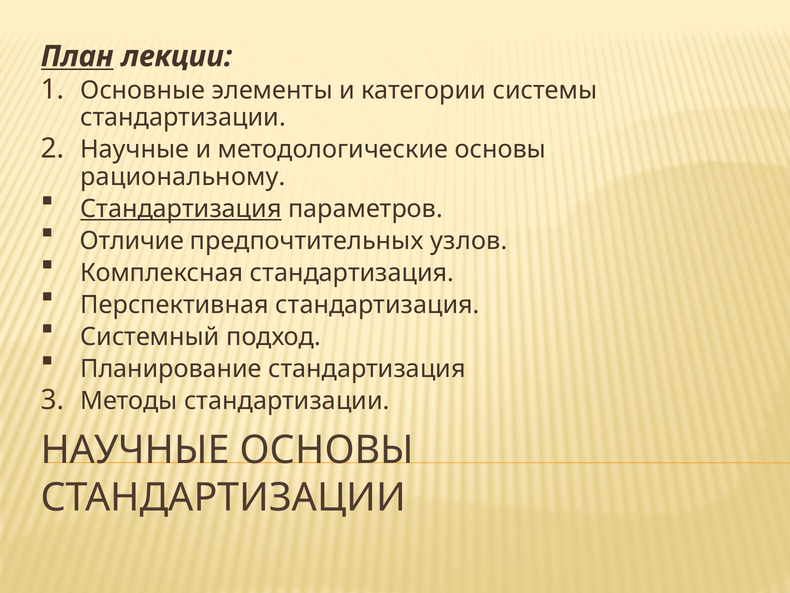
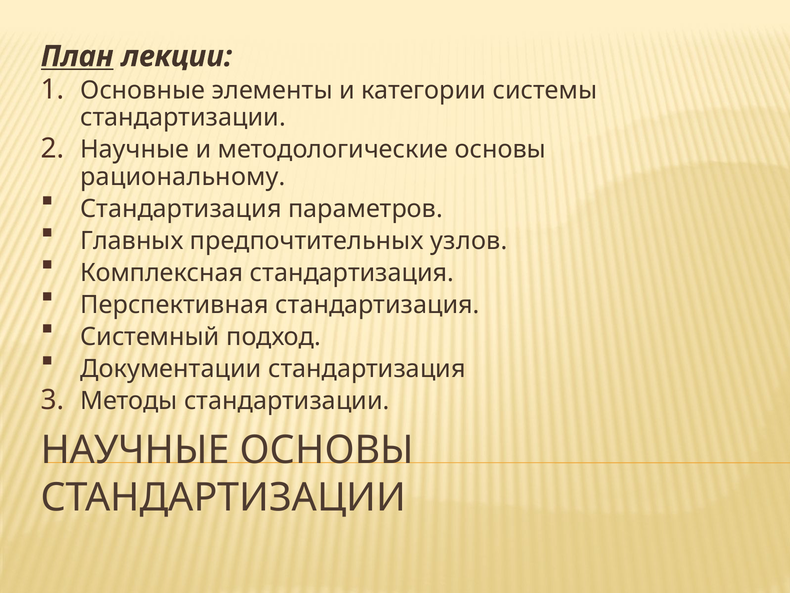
Стандартизация underline: present -> none (181, 209)
Отличие: Отличие -> Главных (132, 241)
Планирование: Планирование -> Документации (171, 368)
